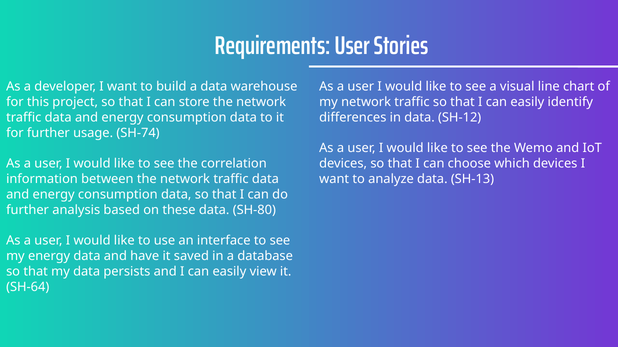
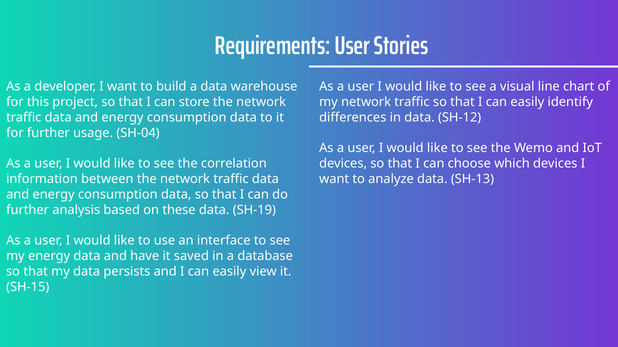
SH-74: SH-74 -> SH-04 (138, 133)
SH-80: SH-80 -> SH-19 (254, 210)
SH-64: SH-64 -> SH-15 (28, 288)
